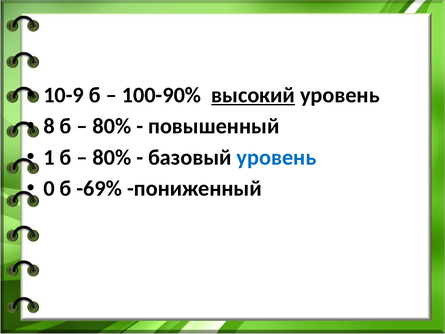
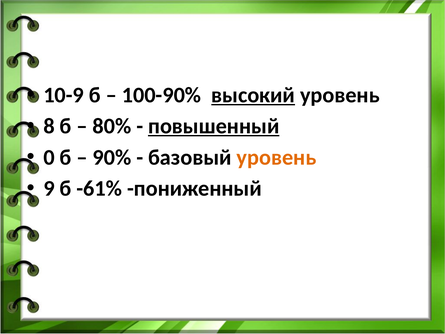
повышенный underline: none -> present (214, 126)
1: 1 -> 0 (49, 157)
80%: 80% -> 90% (112, 157)
уровень colour: blue -> orange (276, 157)
0: 0 -> 9 (49, 188)
-69%: -69% -> -61% (99, 188)
